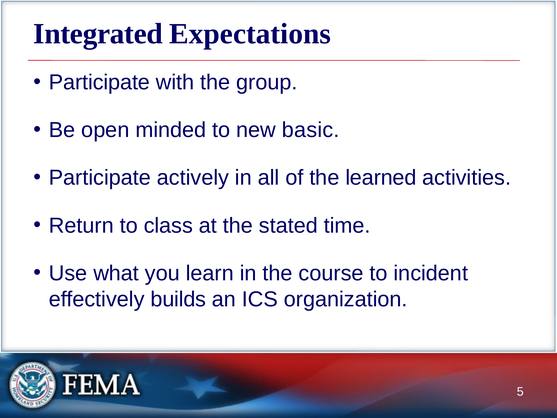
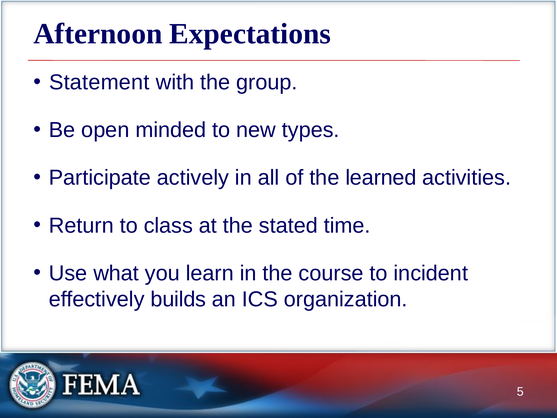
Integrated: Integrated -> Afternoon (98, 34)
Participate: Participate -> Statement (99, 82)
basic: basic -> types (311, 130)
